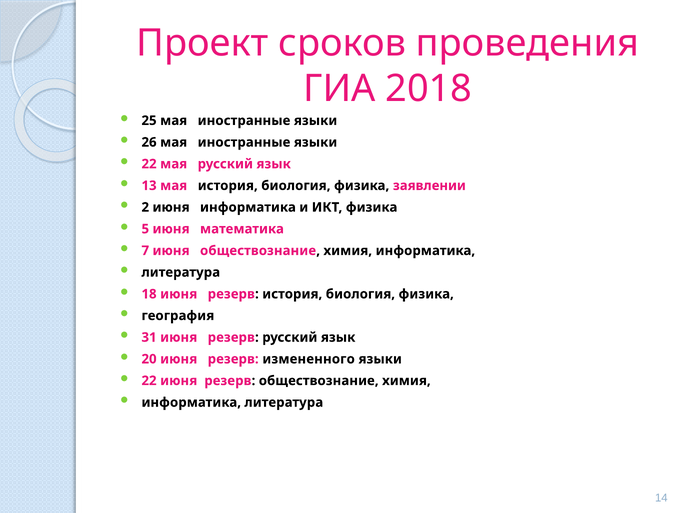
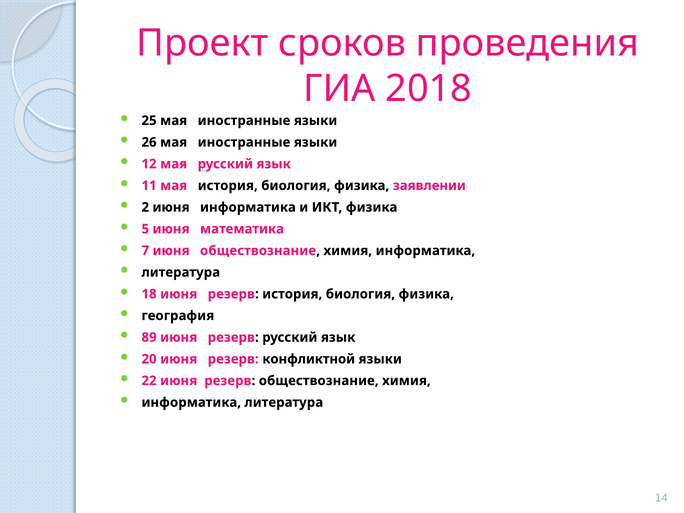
22: 22 -> 12 (149, 164)
13: 13 -> 11 (149, 186)
31: 31 -> 89 (149, 337)
измененного: измененного -> конфликтной (309, 359)
